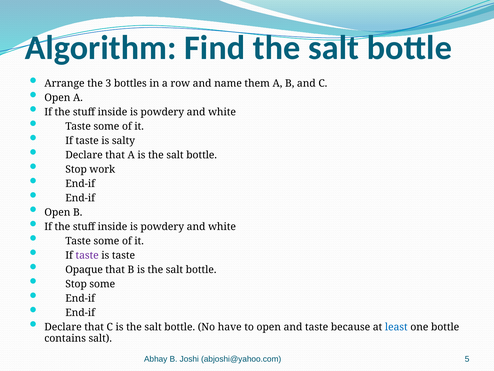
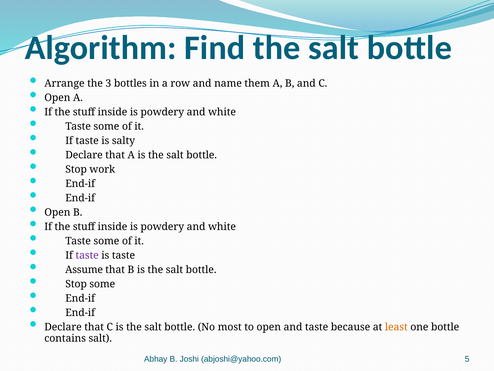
Opaque: Opaque -> Assume (84, 270)
have: have -> most (230, 327)
least colour: blue -> orange (396, 327)
